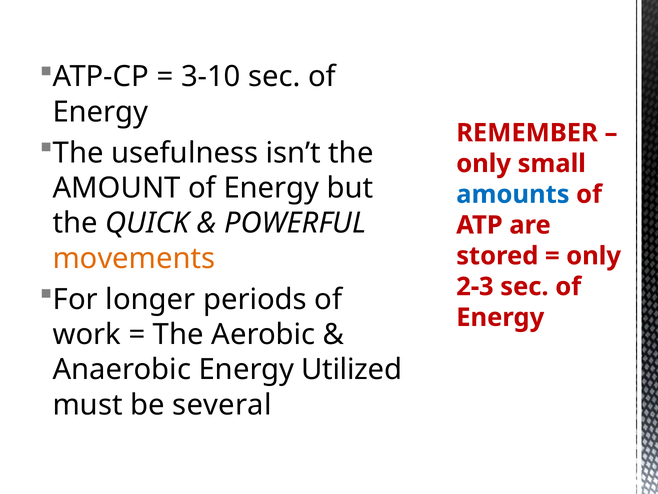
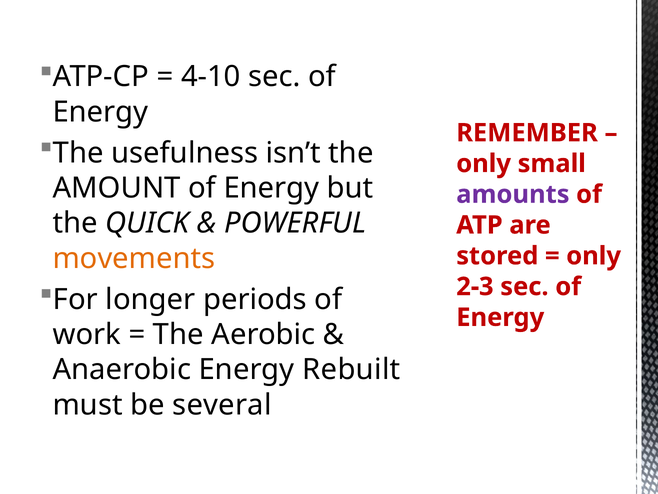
3-10: 3-10 -> 4-10 (211, 77)
amounts colour: blue -> purple (513, 194)
Utilized: Utilized -> Rebuilt (351, 369)
